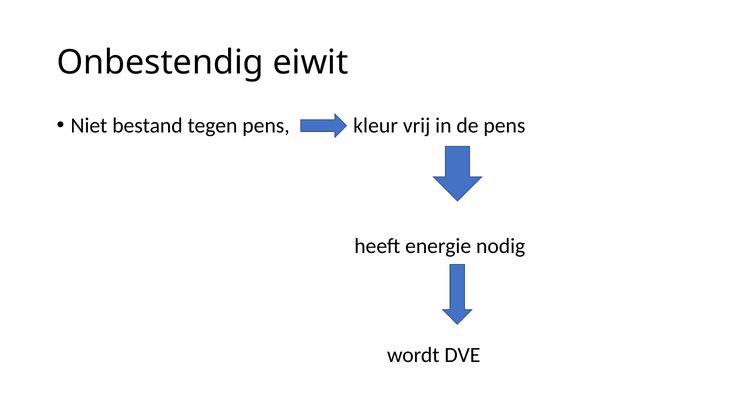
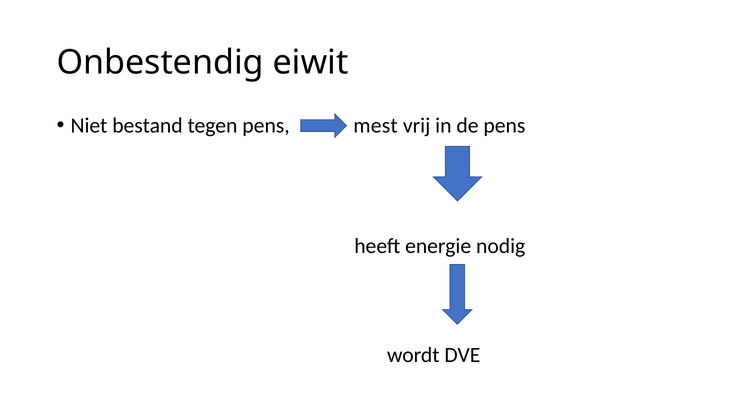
kleur: kleur -> mest (376, 126)
